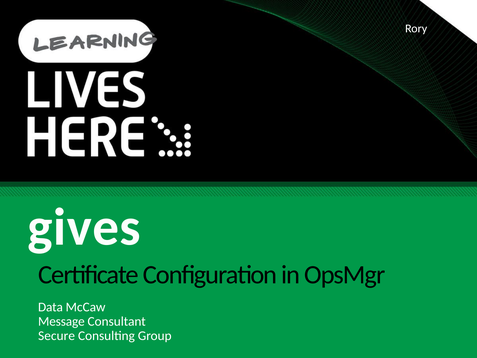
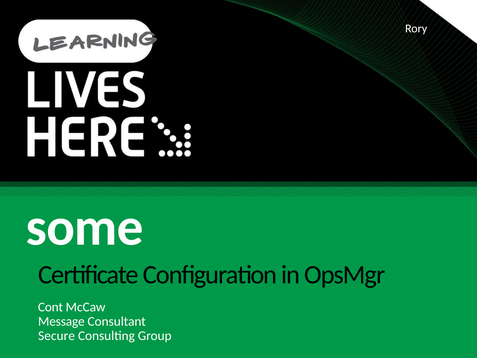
gives: gives -> some (85, 227)
Data: Data -> Cont (50, 307)
